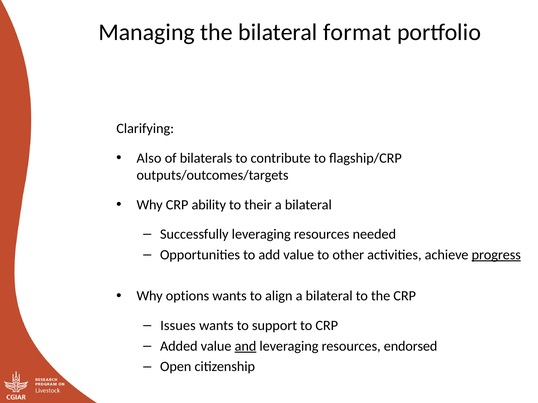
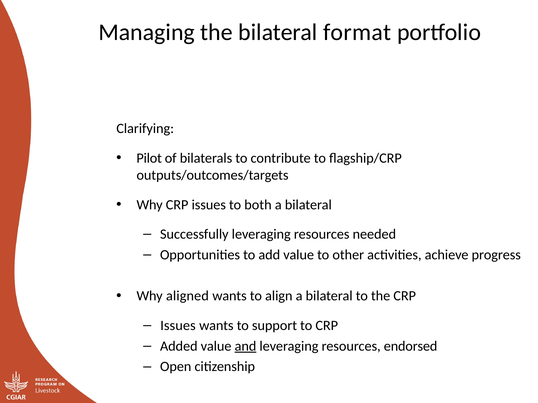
Also: Also -> Pilot (149, 158)
CRP ability: ability -> issues (209, 205)
their: their -> both (258, 205)
progress underline: present -> none (496, 255)
options: options -> aligned (187, 296)
